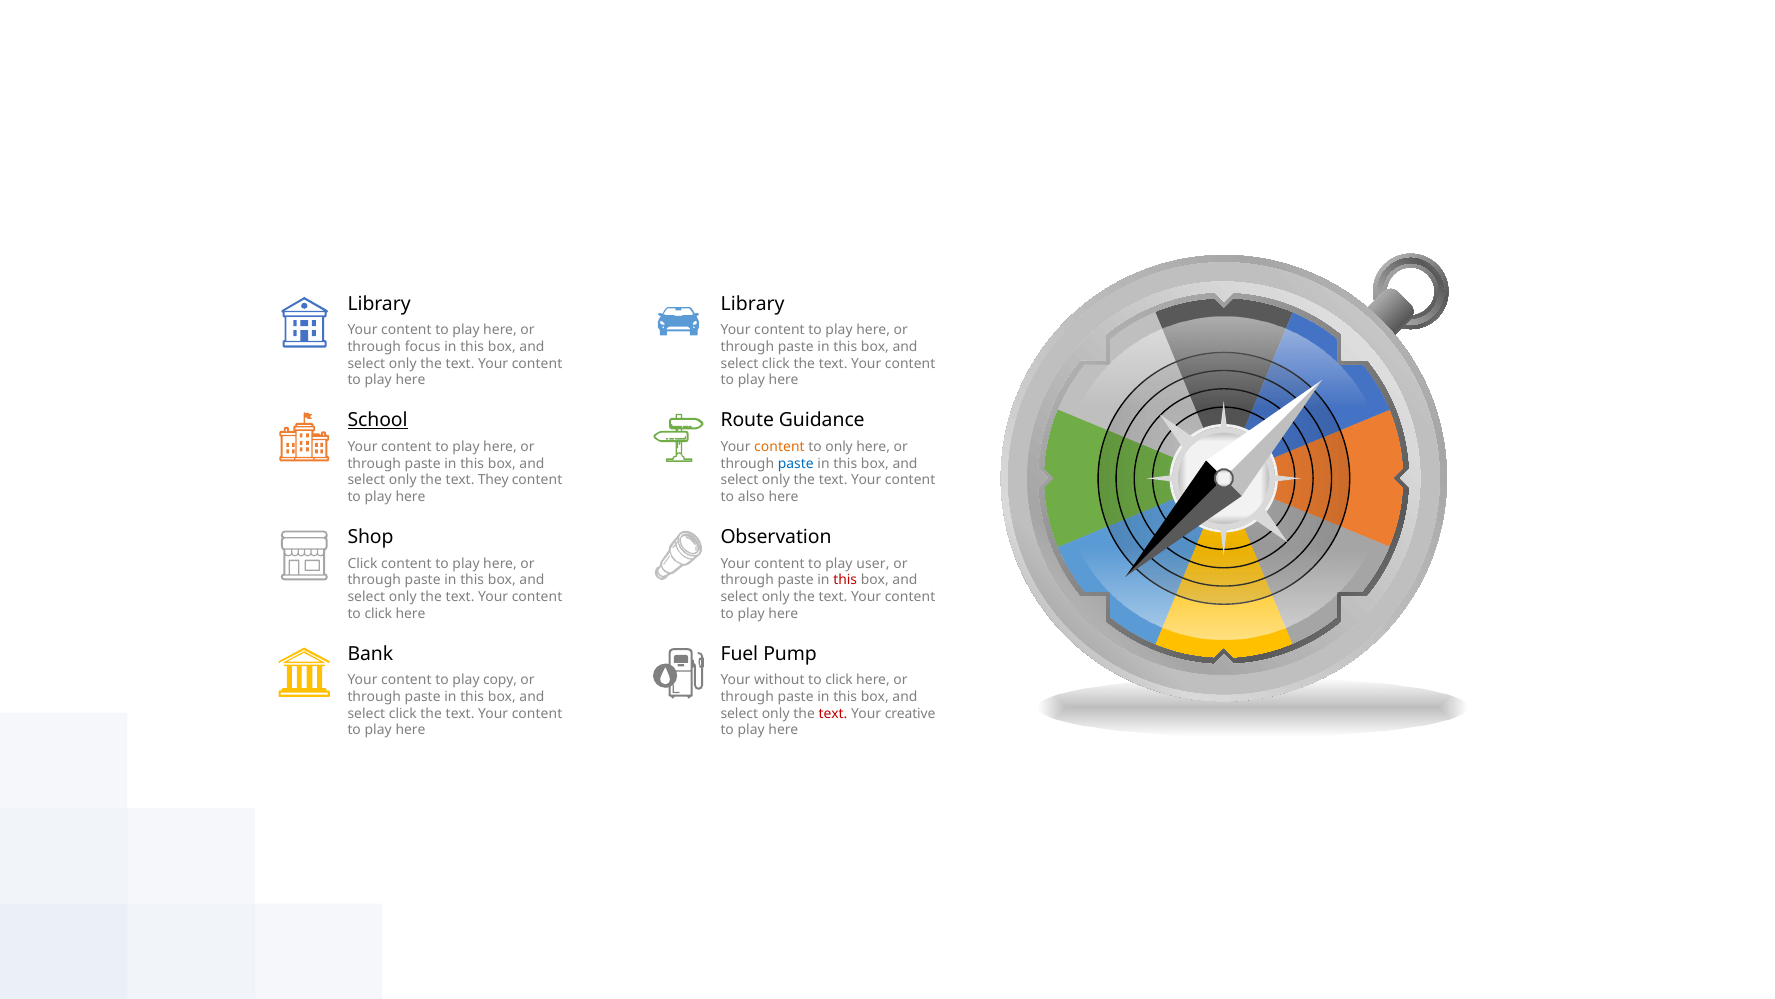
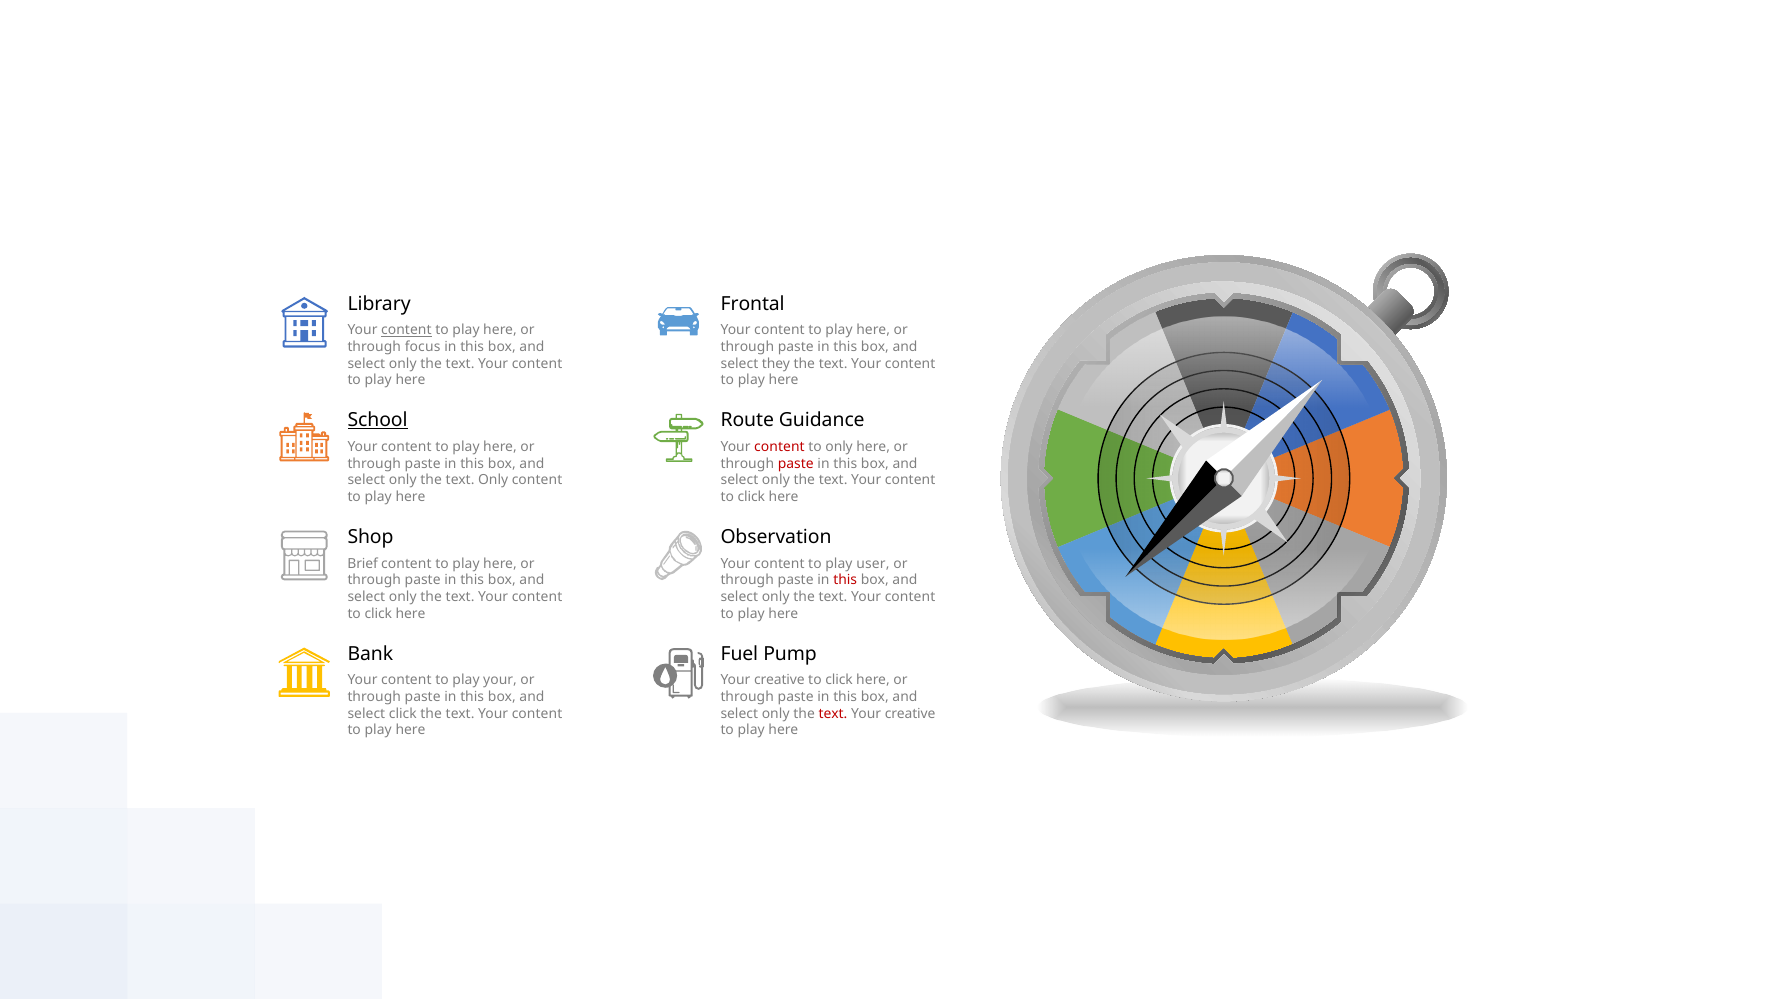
Library: Library -> Frontal (753, 304)
content underline: none -> present (406, 330)
click: click -> they (776, 363)
content colour: orange -> red (779, 447)
paste colour: blue -> red (796, 463)
text They: They -> Only (493, 480)
also: also -> click (751, 497)
Click: Click -> Brief (363, 563)
play copy: copy -> your (500, 680)
without: without -> creative (779, 680)
